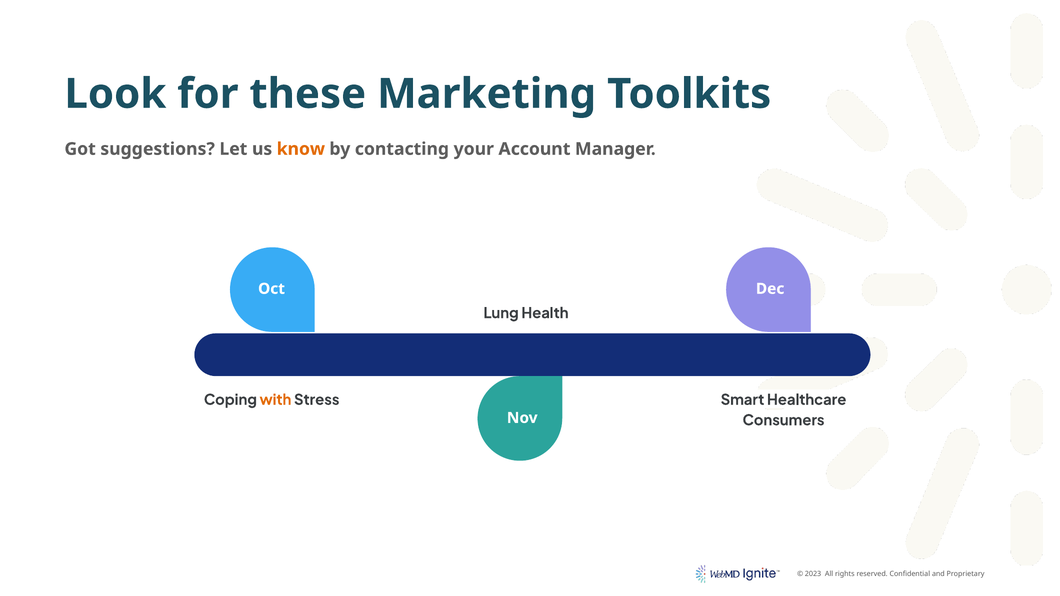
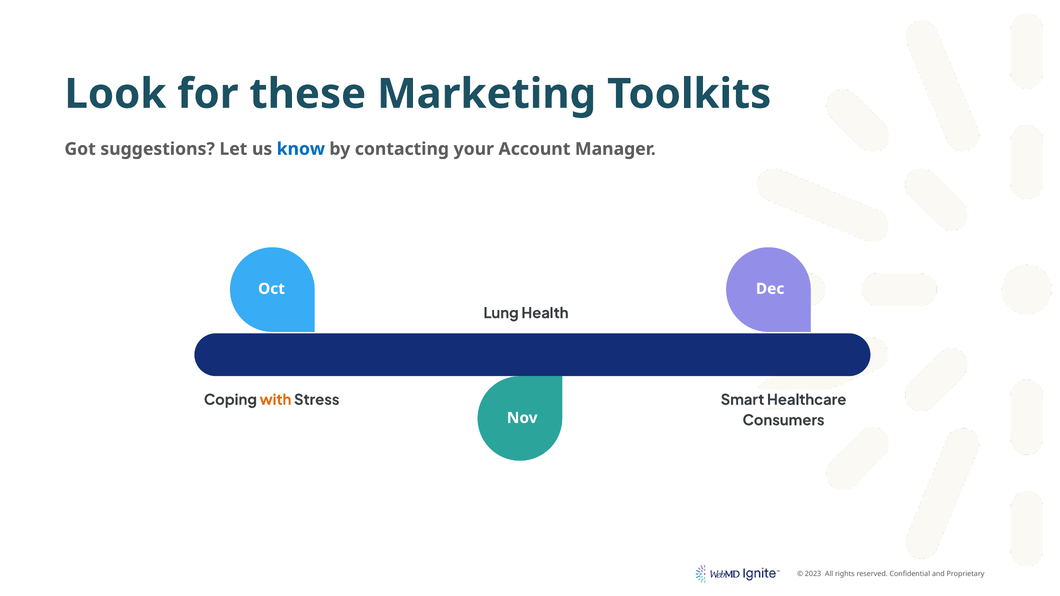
know colour: orange -> blue (301, 149)
